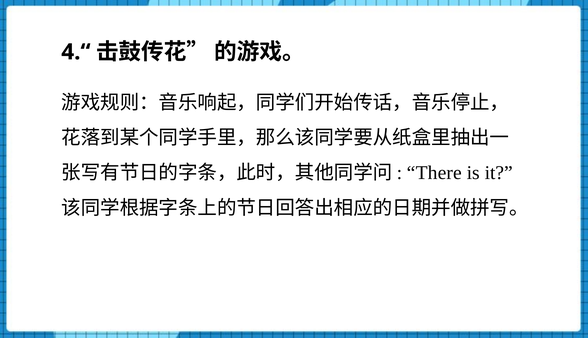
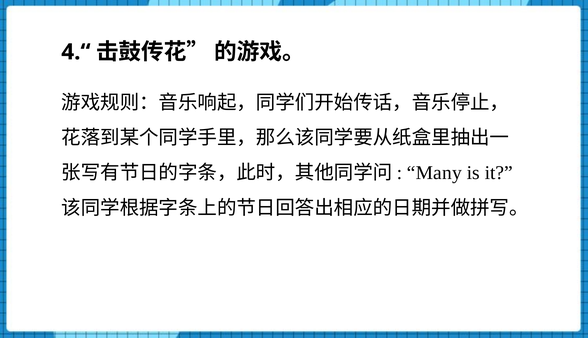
There: There -> Many (434, 173)
